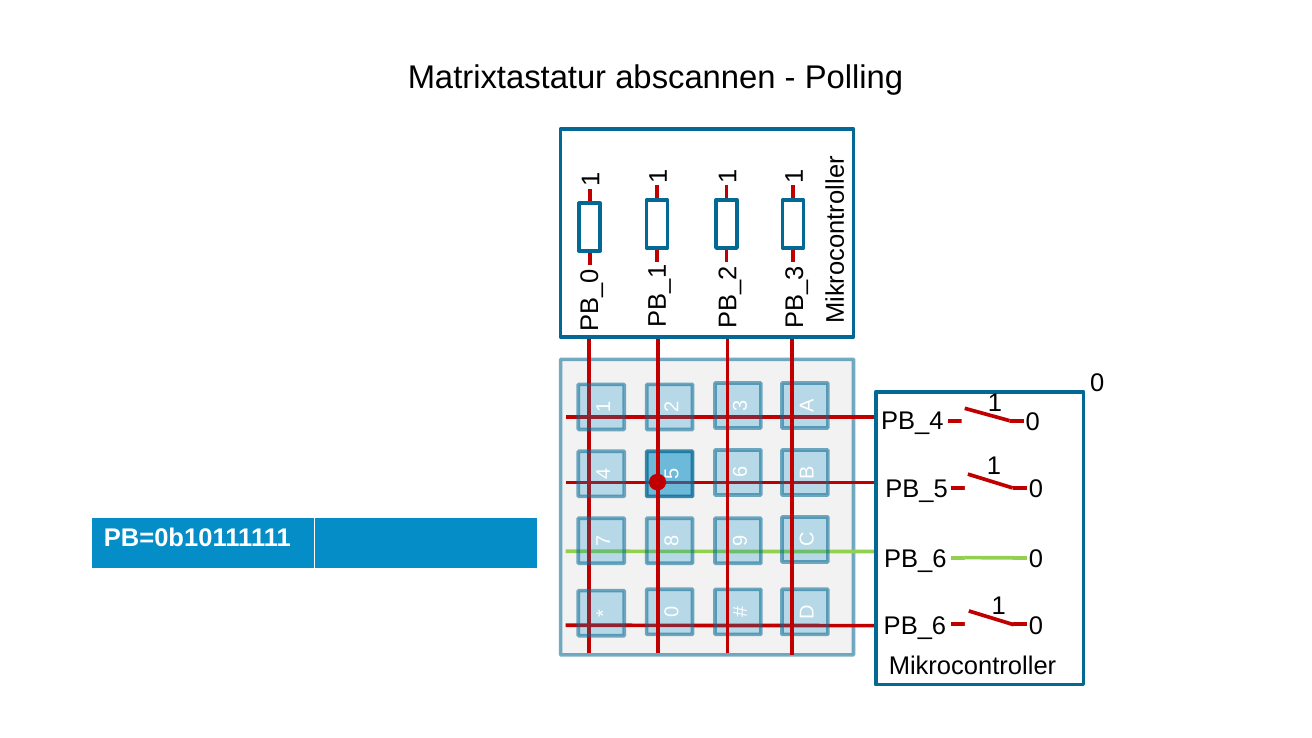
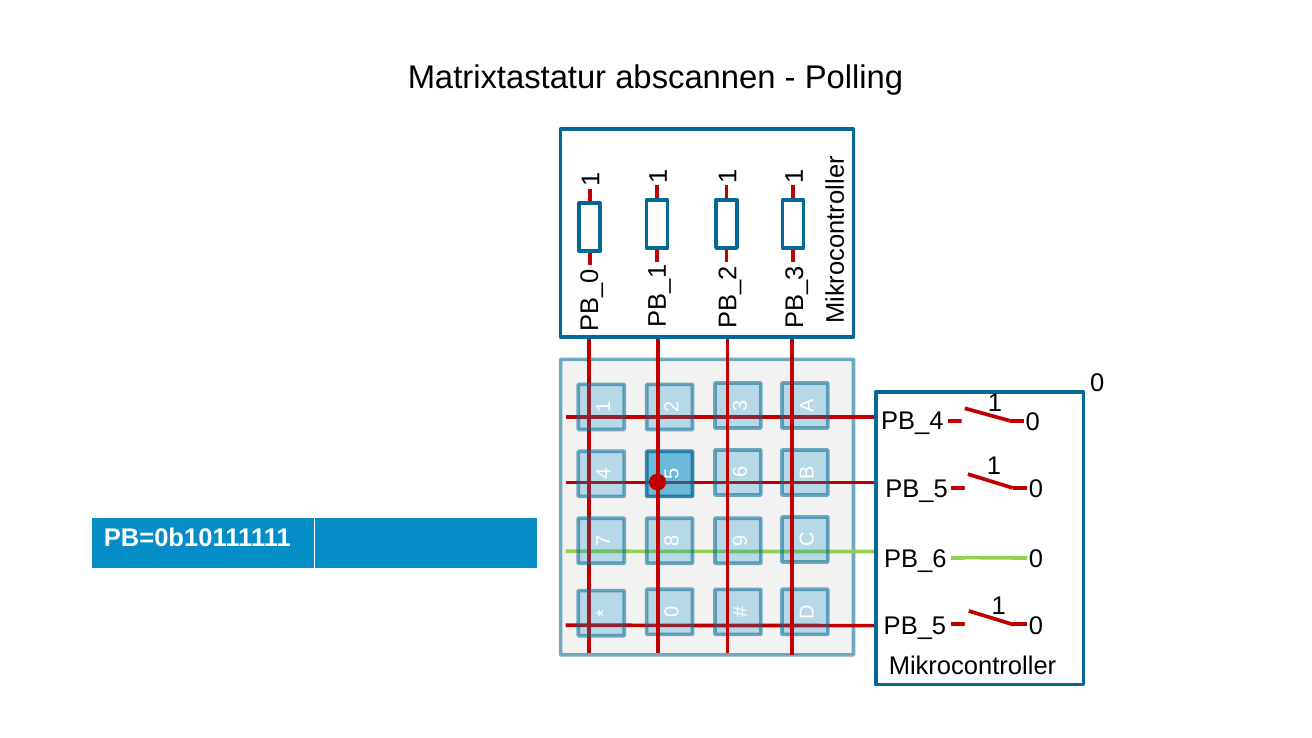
PB_6: PB_6 -> PB_5 (915, 626)
